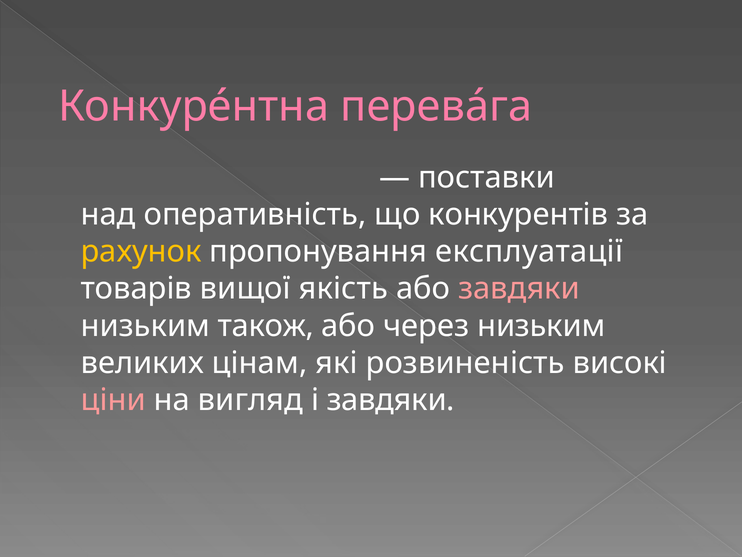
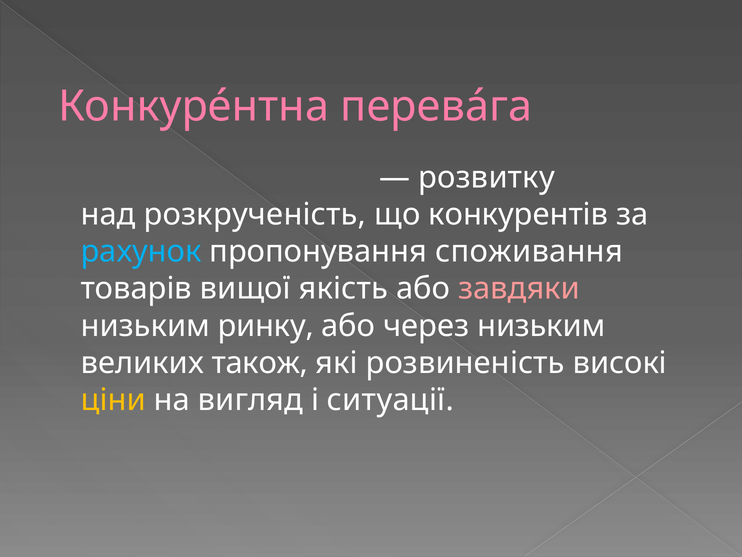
поставки: поставки -> розвитку (486, 177)
оперативність: оперативність -> розкрученість (255, 214)
рахунок colour: yellow -> light blue (141, 251)
експлуатації: експлуатації -> споживання (529, 251)
також: також -> ринку (266, 326)
цінам: цінам -> також (260, 363)
ціни colour: pink -> yellow (113, 400)
і завдяки: завдяки -> ситуації (390, 400)
